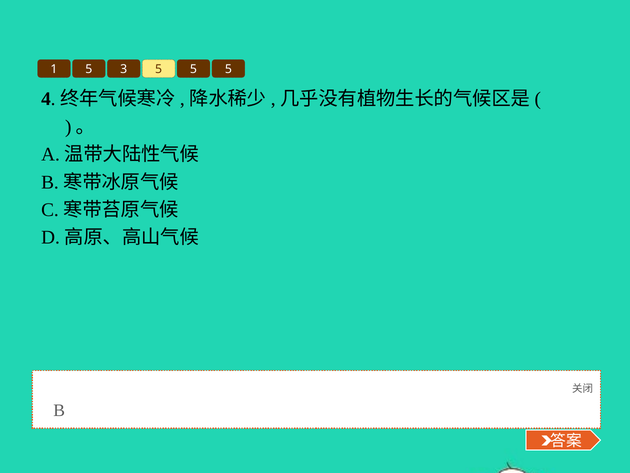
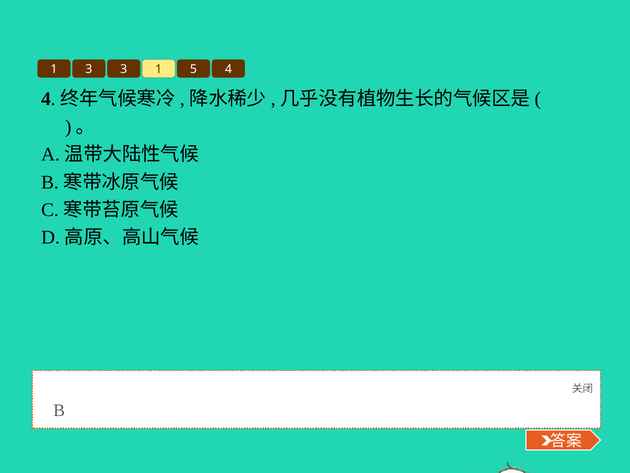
1 5: 5 -> 3 (89, 69)
3 5: 5 -> 1 (159, 69)
5: 5 -> 4 (228, 69)
